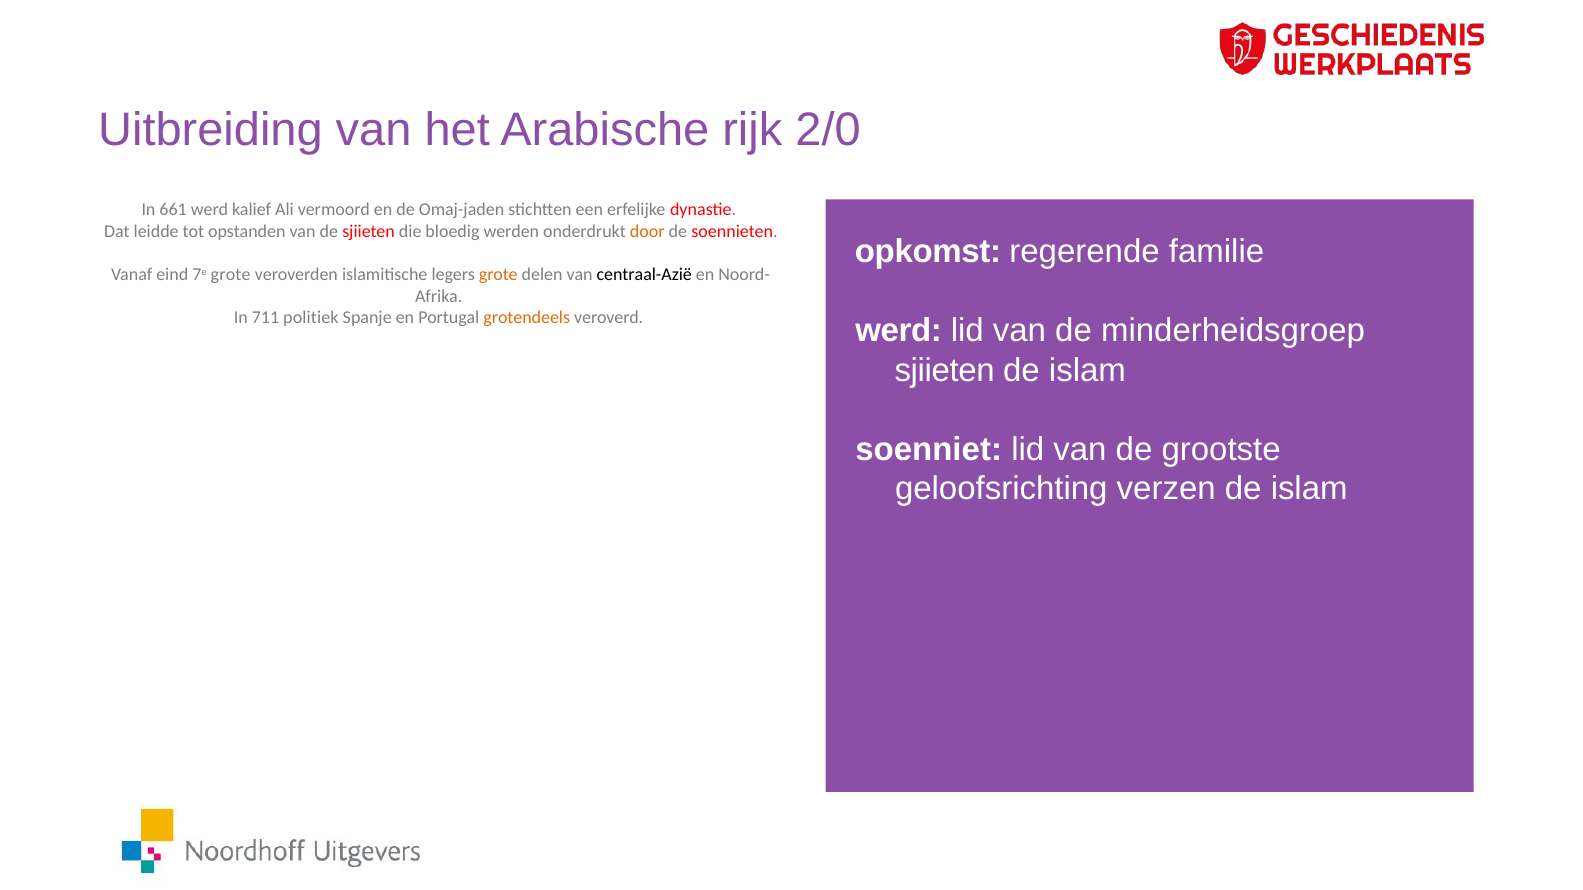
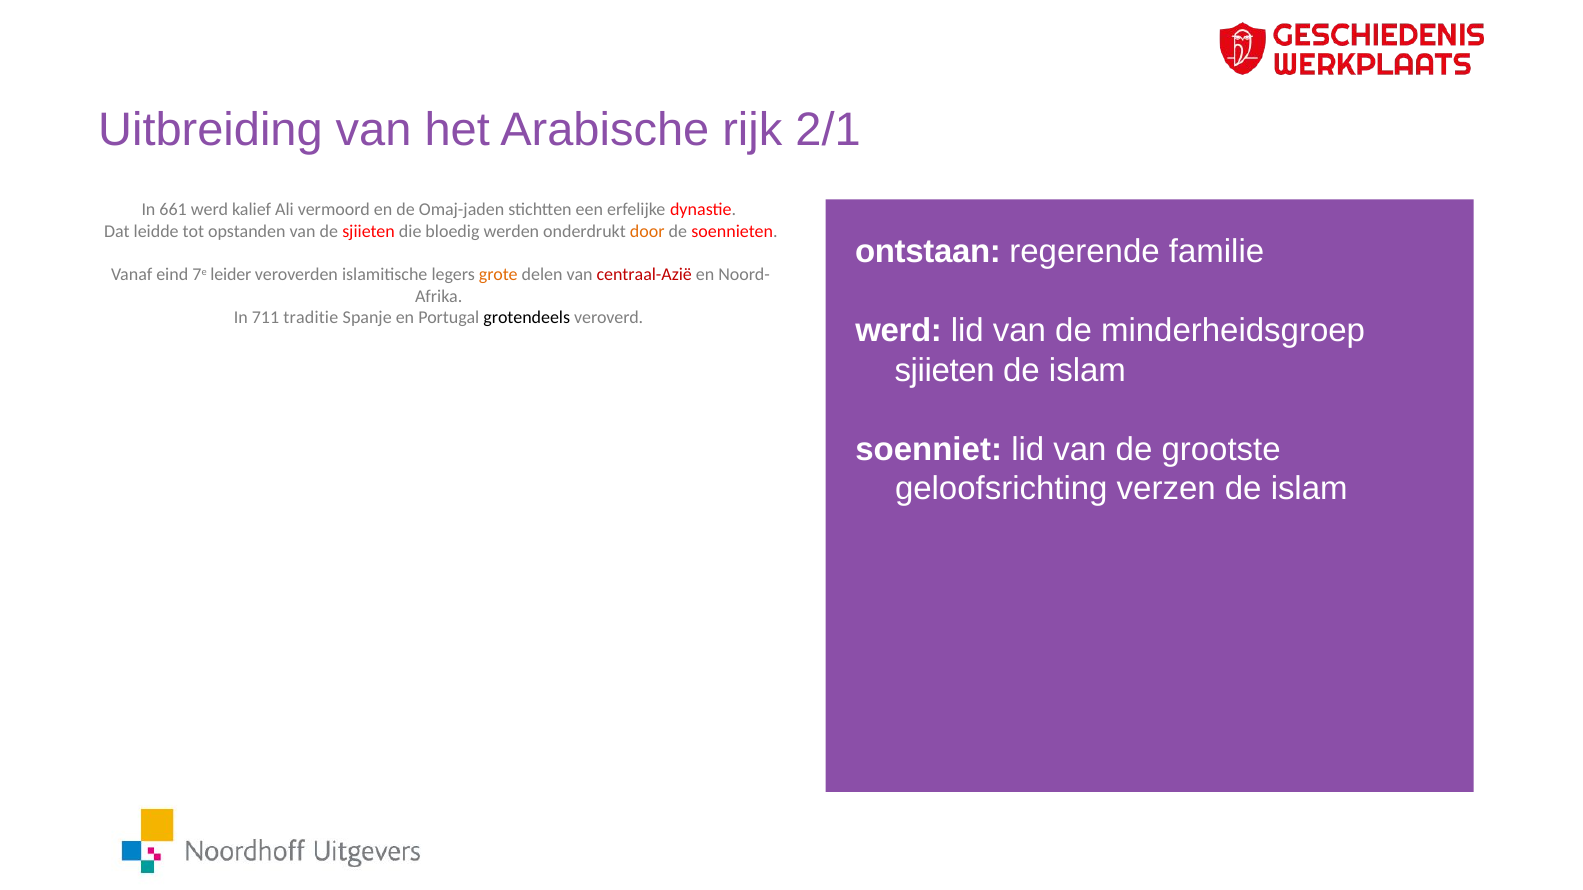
2/0: 2/0 -> 2/1 (828, 130)
opkomst: opkomst -> ontstaan (928, 252)
7e grote: grote -> leider (231, 275)
centraal-Azië colour: black -> red (644, 275)
politiek: politiek -> traditie (311, 318)
grotendeels colour: orange -> black (527, 318)
